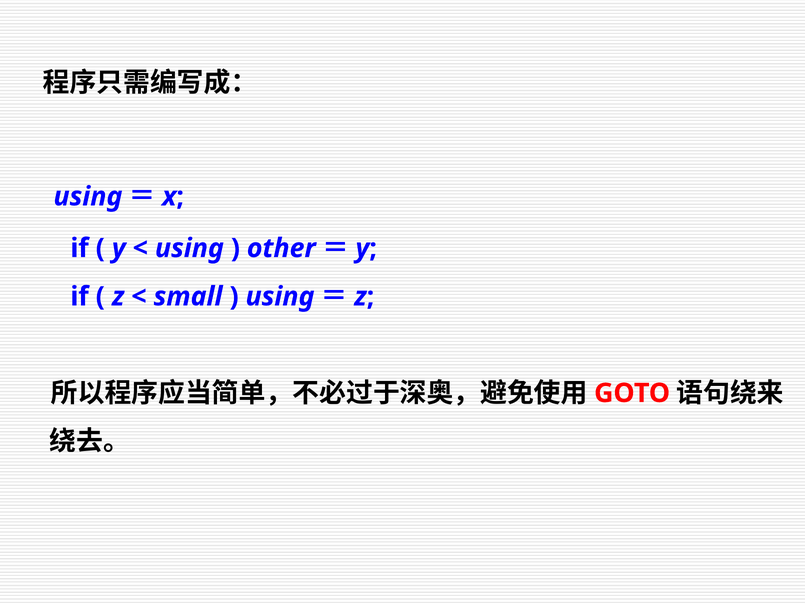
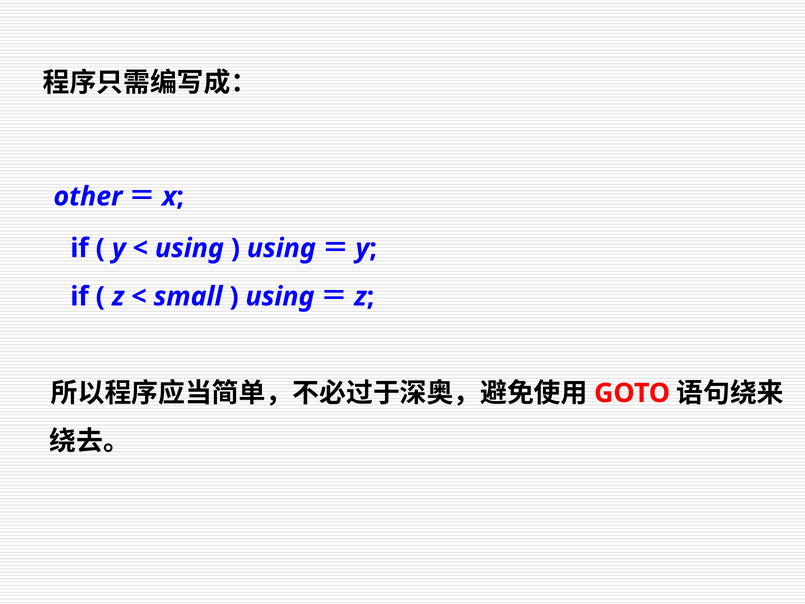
using: using -> other (88, 196)
other: other -> using (281, 248)
